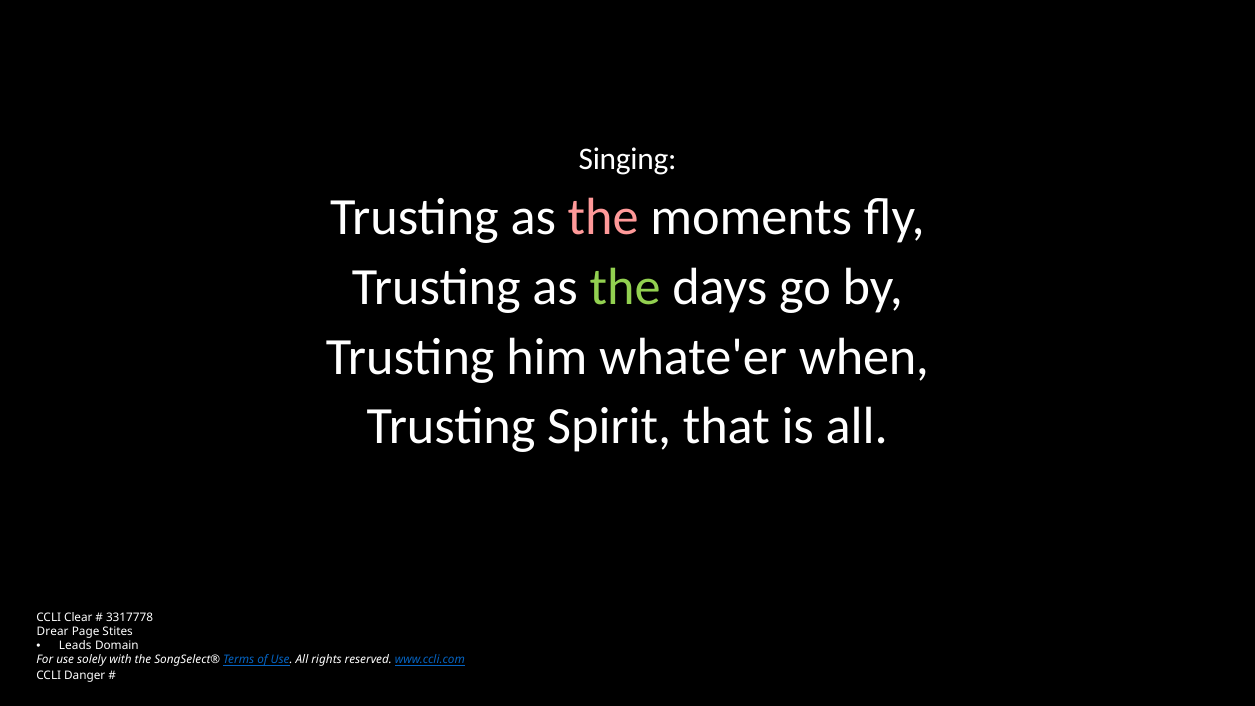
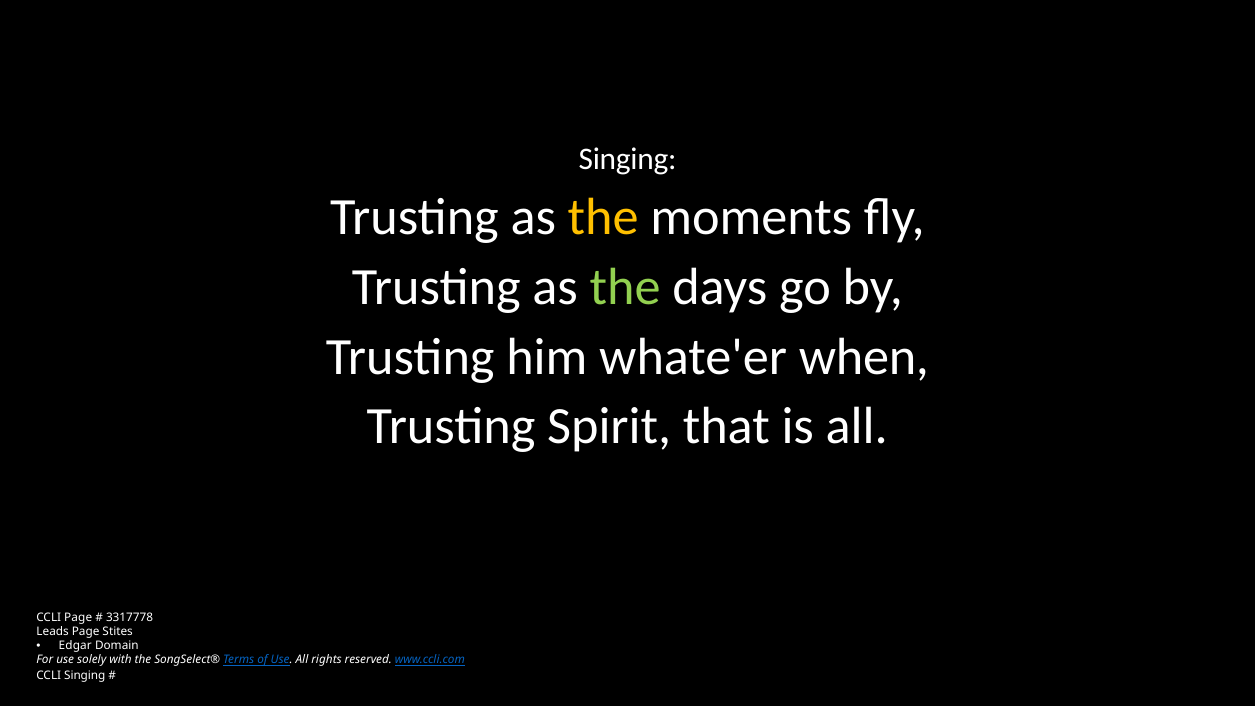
the colour: pink -> yellow (603, 218)
CCLI Clear: Clear -> Page (78, 617)
Drear: Drear -> Leads (53, 632)
Leads: Leads -> Edgar (75, 646)
CCLI Danger: Danger -> Singing (85, 676)
